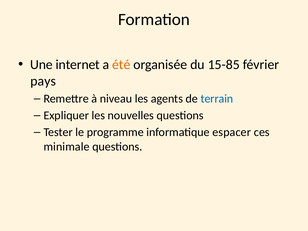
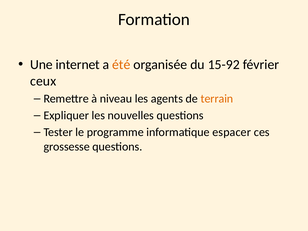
15-85: 15-85 -> 15-92 (224, 65)
pays: pays -> ceux (43, 81)
terrain colour: blue -> orange (217, 99)
minimale: minimale -> grossesse (67, 147)
